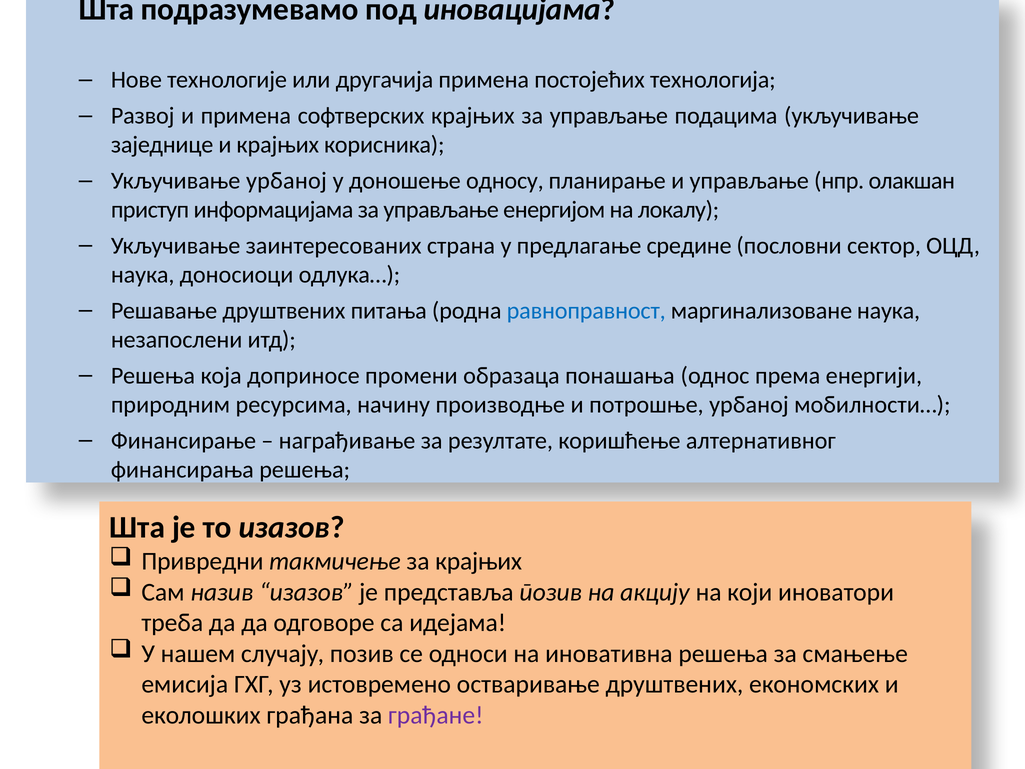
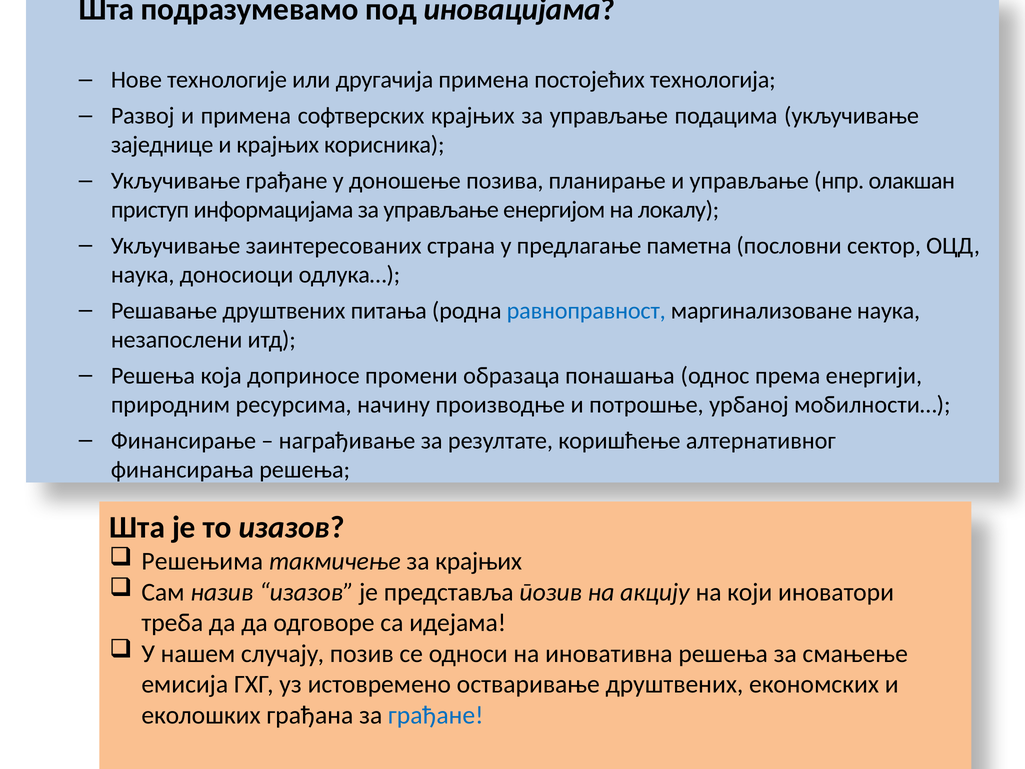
Укључивање урбаној: урбаној -> грађане (287, 181)
односу: односу -> позива (505, 181)
средине: средине -> паметна (689, 246)
Привредни: Привредни -> Решењима (202, 561)
грађане colour: purple -> blue (436, 715)
